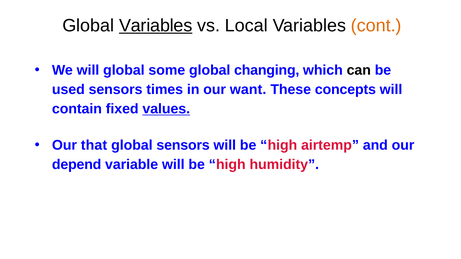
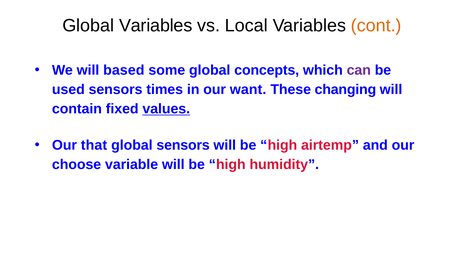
Variables underline: present -> none (156, 26)
will global: global -> based (124, 70)
changing: changing -> concepts (267, 70)
can colour: black -> purple (359, 70)
concepts: concepts -> changing (345, 90)
depend: depend -> choose (77, 165)
